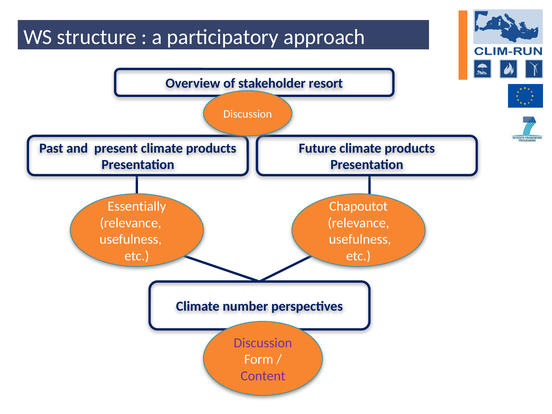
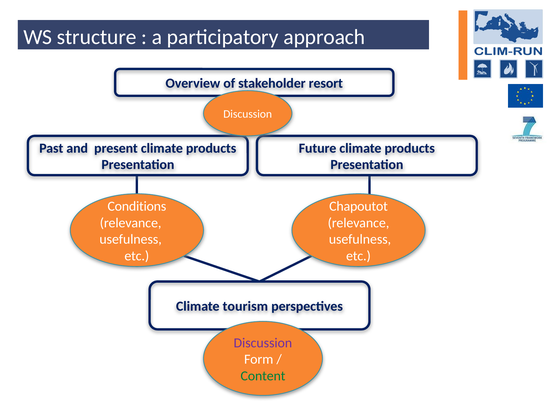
Essentially: Essentially -> Conditions (137, 206)
number: number -> tourism (245, 306)
Content colour: purple -> green (263, 376)
